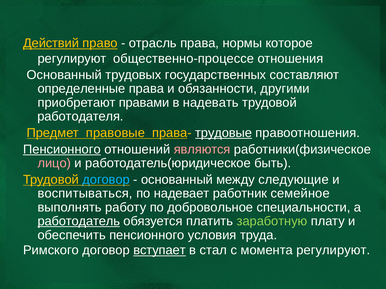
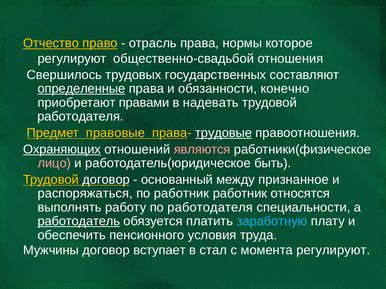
Действий: Действий -> Отчество (51, 43)
общественно-процессе: общественно-процессе -> общественно-свадьбой (184, 59)
Основанный: Основанный -> Свершилось (64, 75)
определенные underline: none -> present (81, 89)
другими: другими -> конечно (285, 89)
Пенсионного: Пенсионного -> Охраняющих (62, 150)
договор colour: light blue -> white (106, 180)
следующие: следующие -> признанное (294, 180)
воспитываться: воспитываться -> распоряжаться (85, 194)
по надевает: надевает -> работник (182, 194)
семейное: семейное -> относятся (300, 194)
по добровольное: добровольное -> работодателя (210, 208)
заработную colour: light green -> light blue (272, 222)
Римского: Римского -> Мужчины (51, 251)
вступает underline: present -> none (159, 251)
